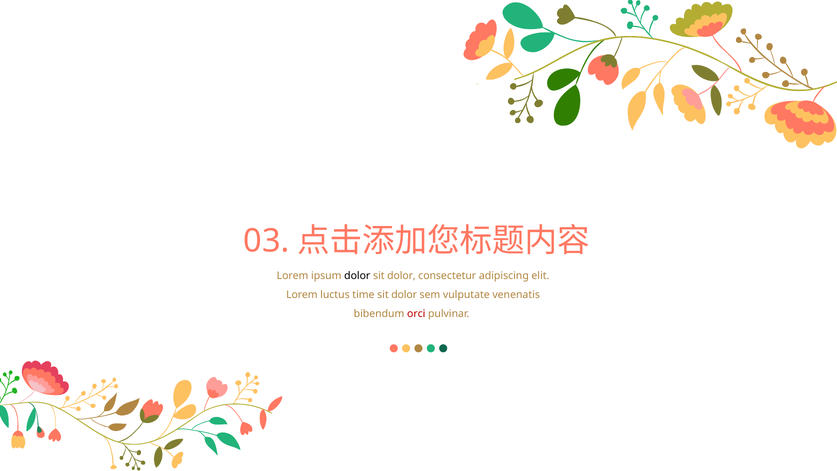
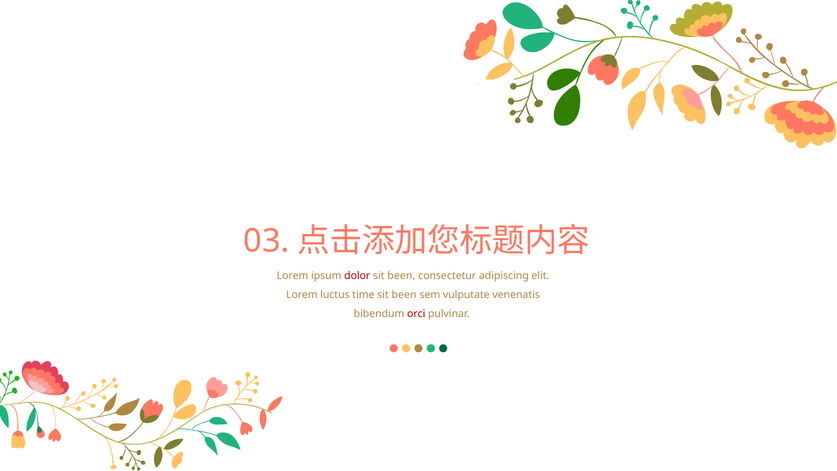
dolor colour: black -> red (357, 276)
dolor: dolor -> been (401, 276)
dolor: dolor -> been (404, 295)
